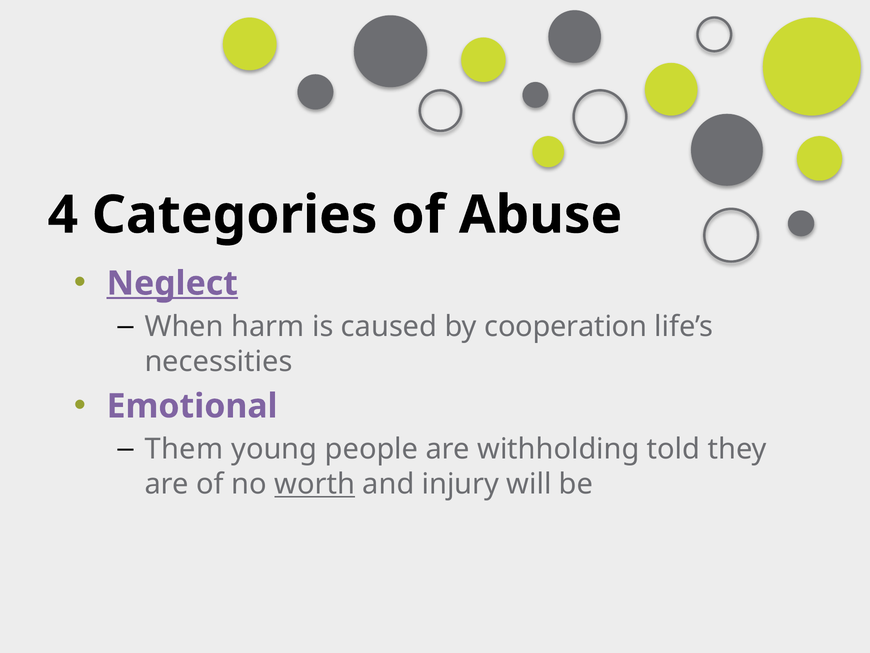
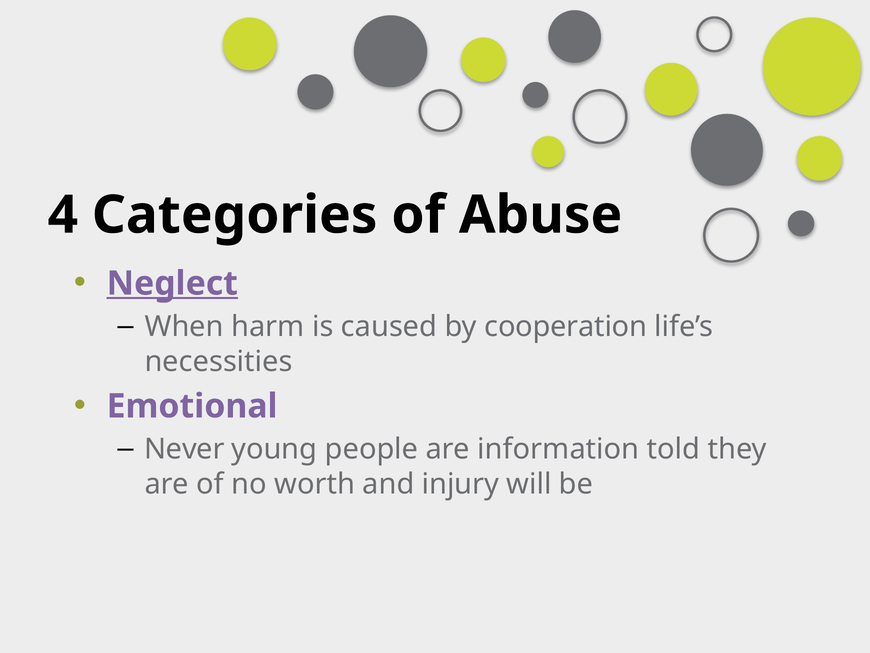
Them: Them -> Never (184, 449)
withholding: withholding -> information (558, 449)
worth underline: present -> none (315, 484)
